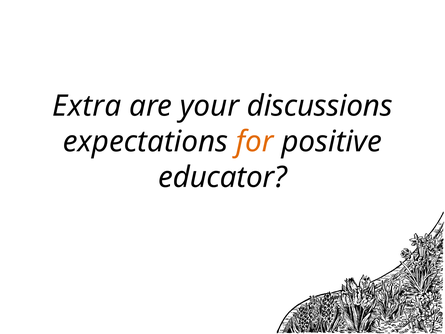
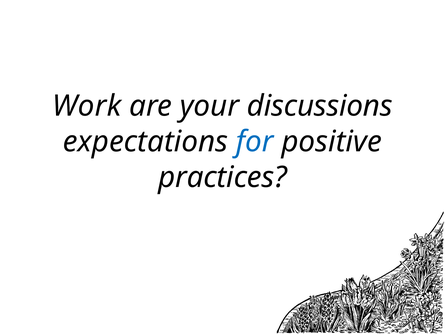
Extra: Extra -> Work (87, 106)
for colour: orange -> blue (255, 142)
educator: educator -> practices (223, 177)
